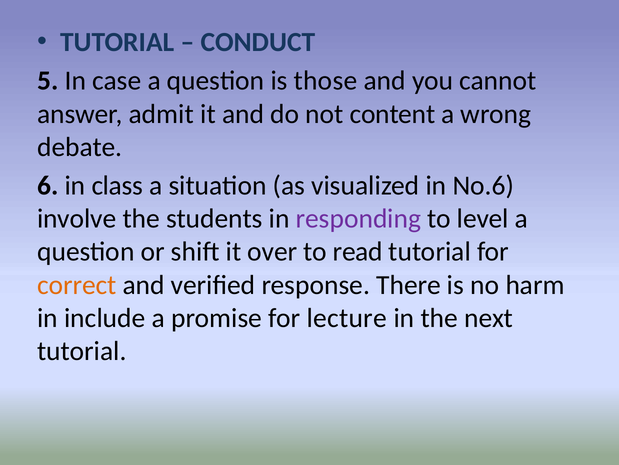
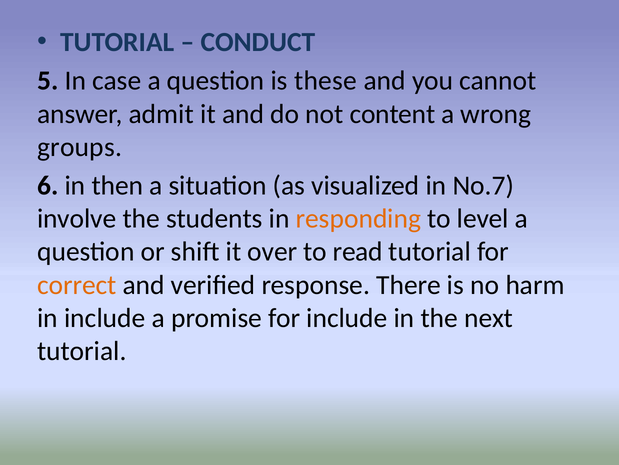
those: those -> these (326, 81)
debate: debate -> groups (80, 147)
class: class -> then (117, 185)
No.6: No.6 -> No.7 (483, 185)
responding colour: purple -> orange (358, 218)
for lecture: lecture -> include (347, 318)
